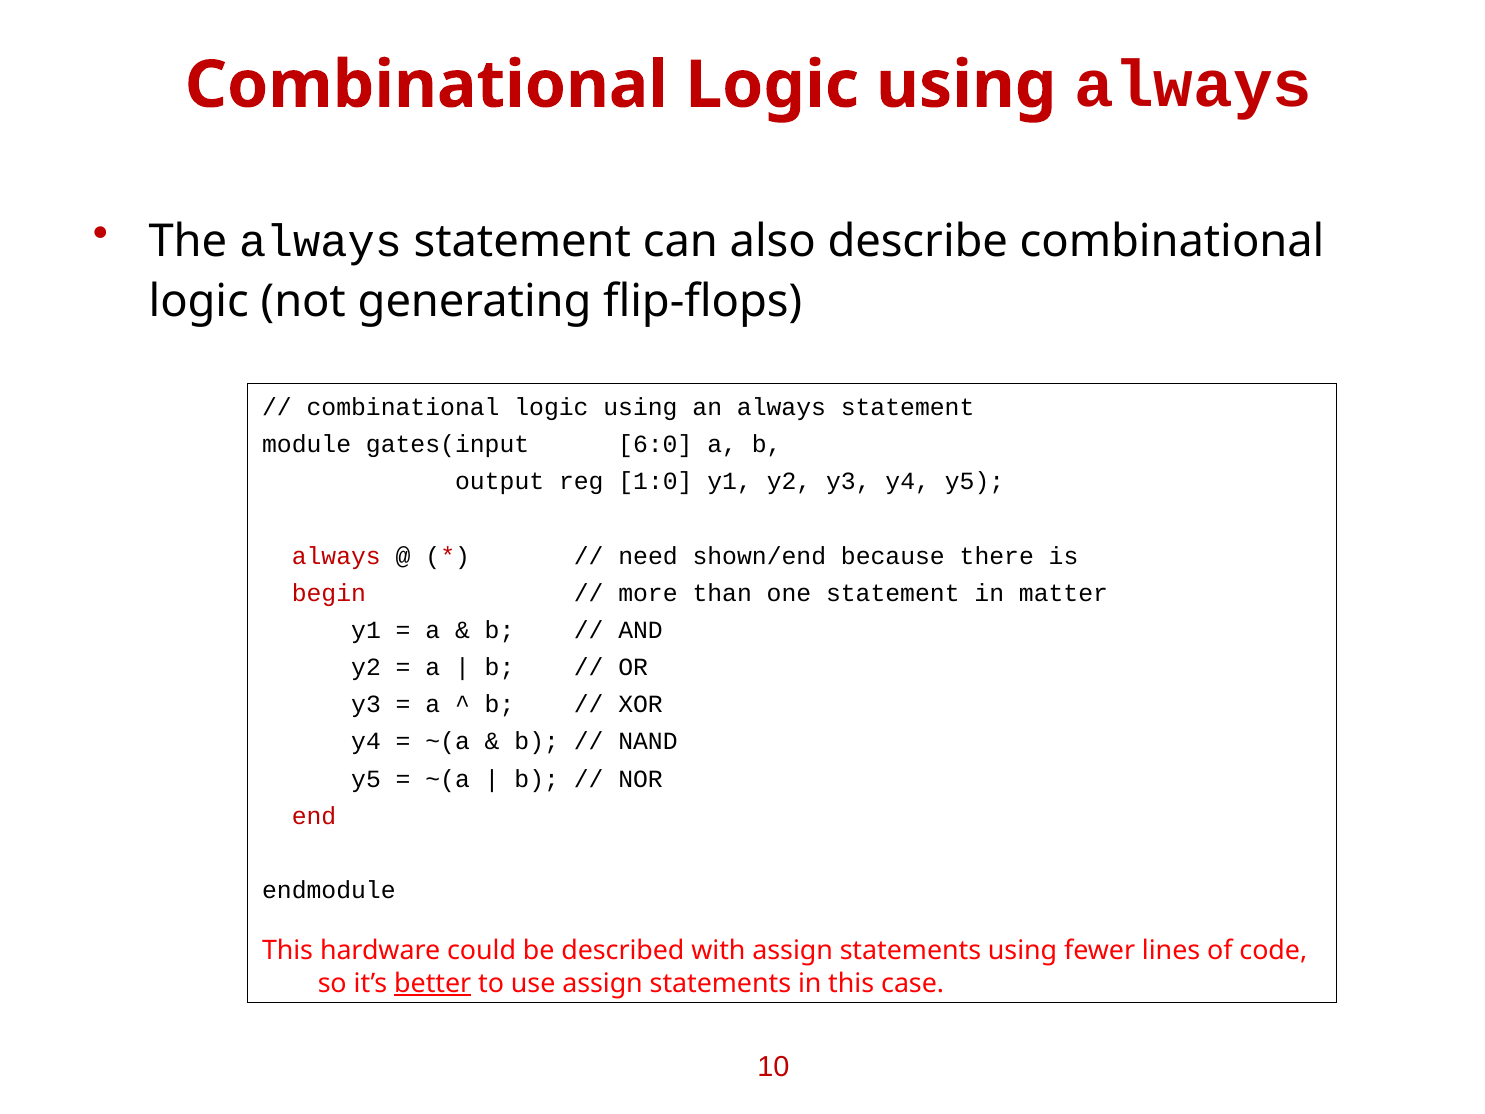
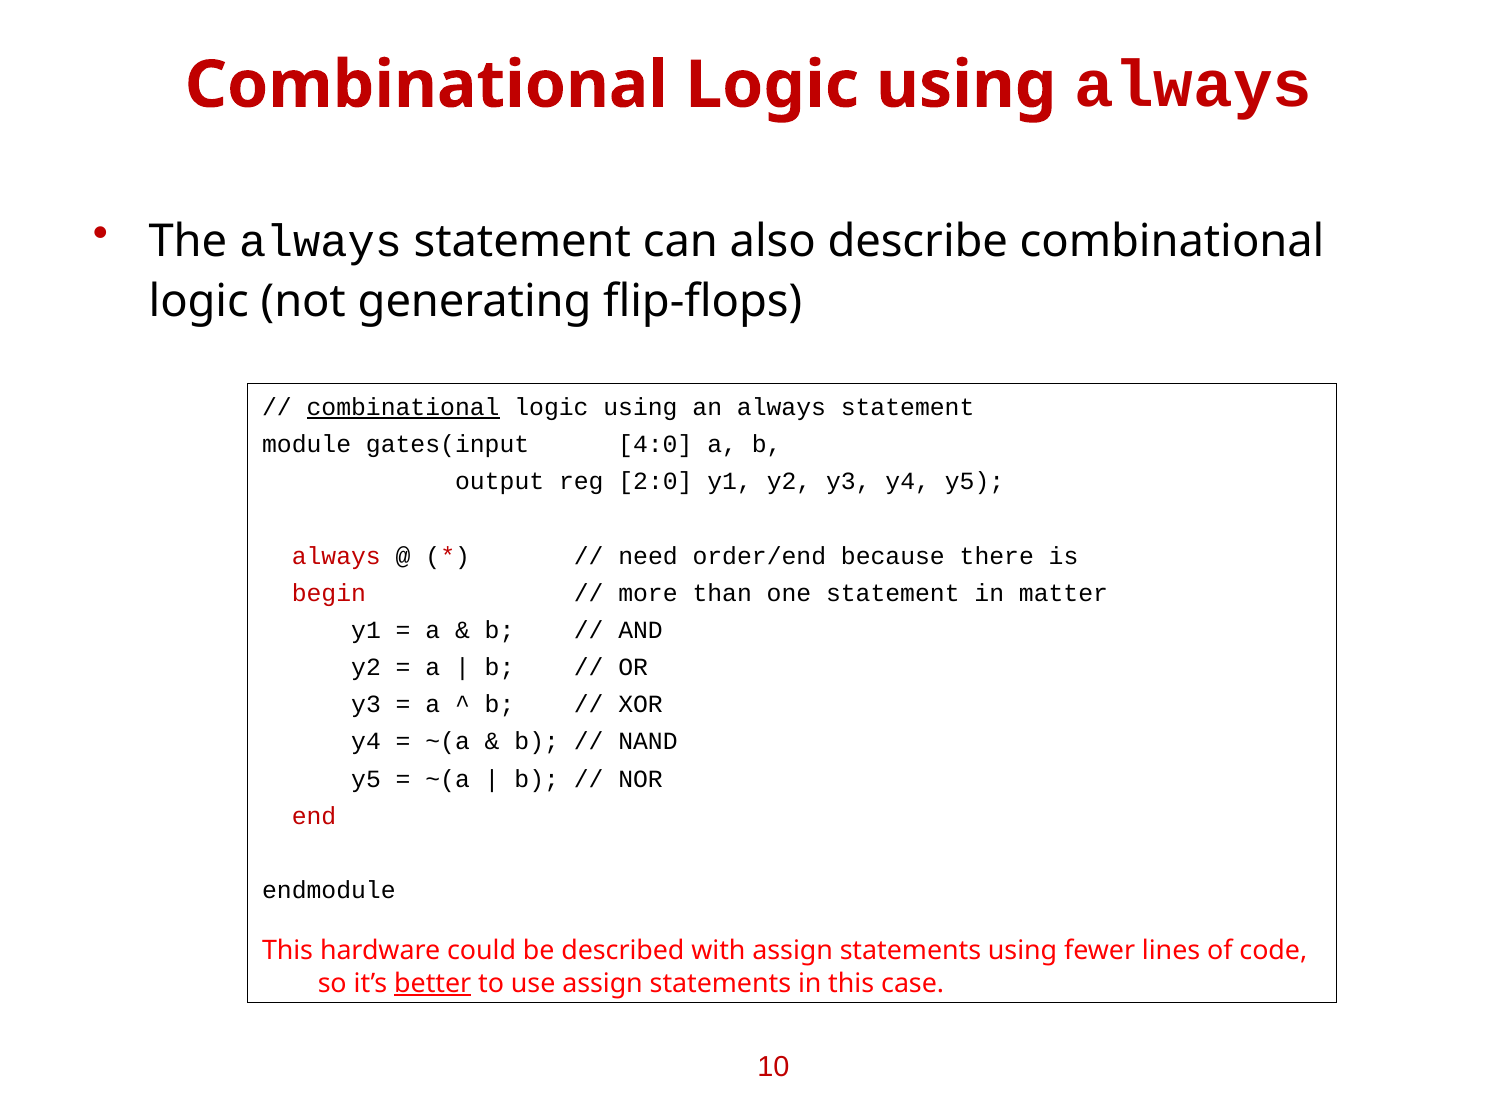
combinational underline: none -> present (403, 407)
6:0: 6:0 -> 4:0 (655, 445)
1:0: 1:0 -> 2:0 (655, 482)
shown/end: shown/end -> order/end (759, 556)
